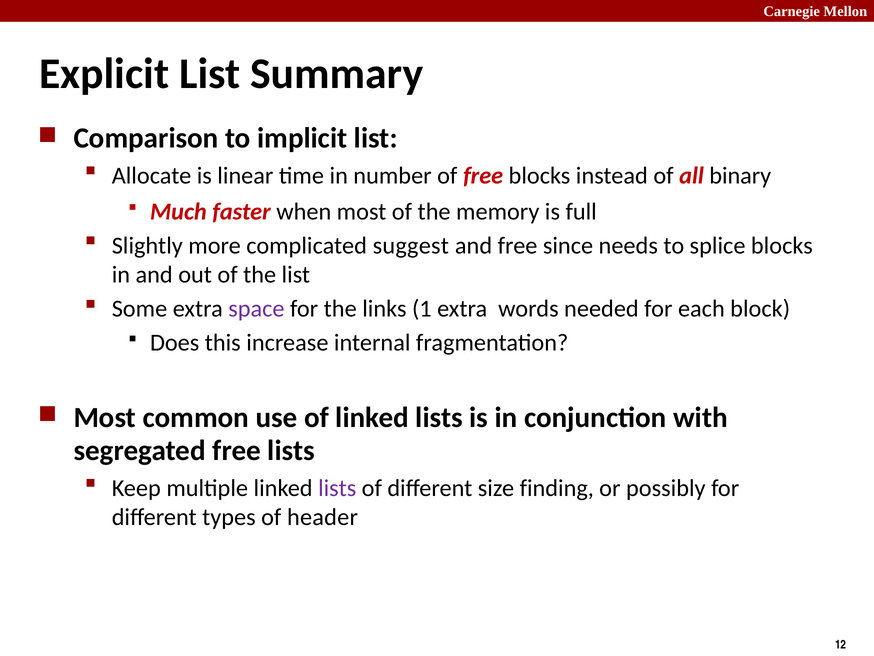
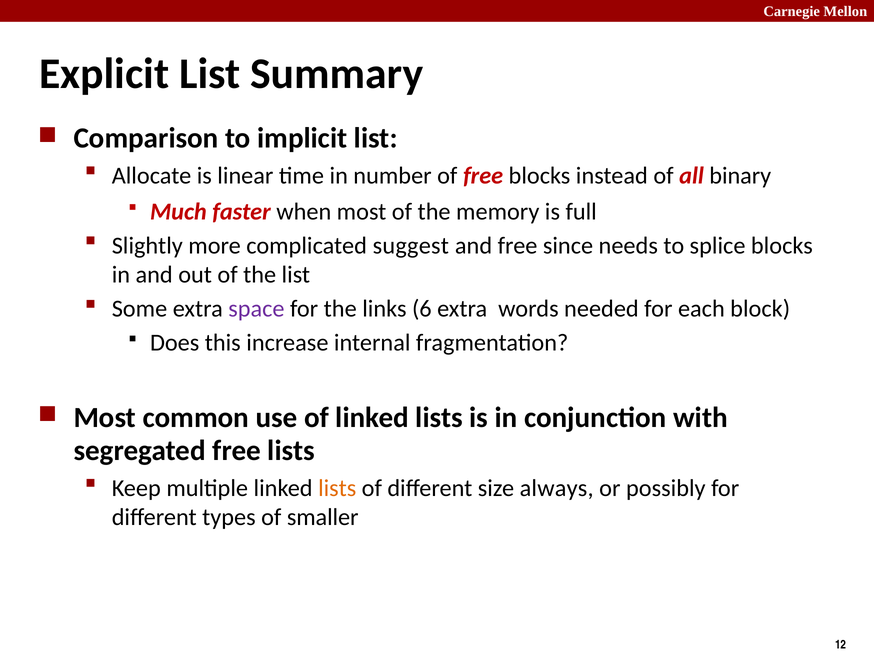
1: 1 -> 6 (422, 309)
lists colour: purple -> orange (337, 488)
finding: finding -> always (557, 488)
header: header -> smaller (323, 517)
